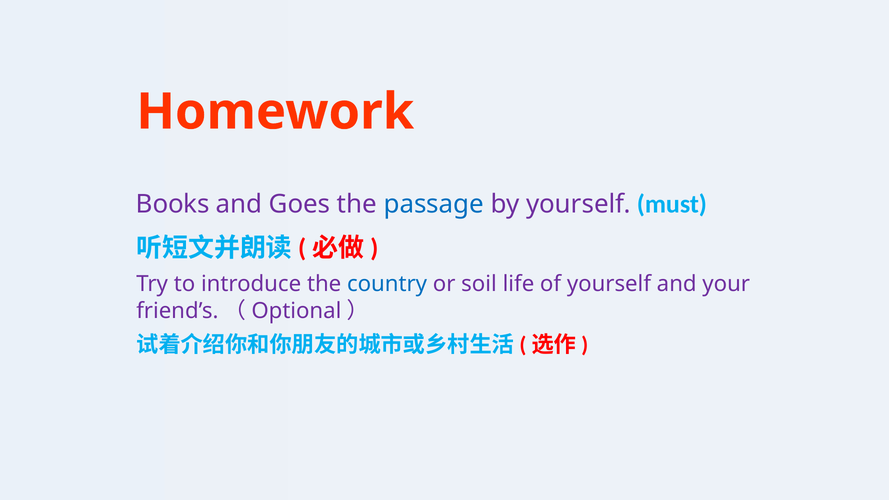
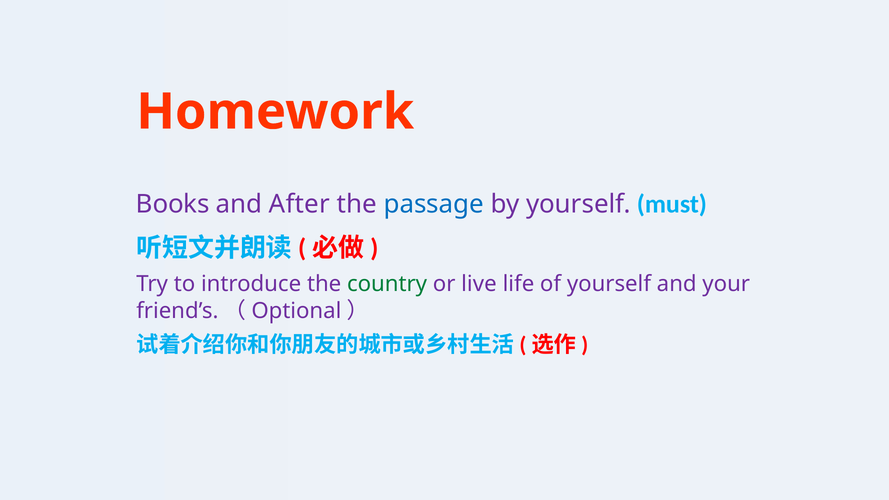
Goes: Goes -> After (299, 204)
country colour: blue -> green (387, 284)
soil: soil -> live (479, 284)
